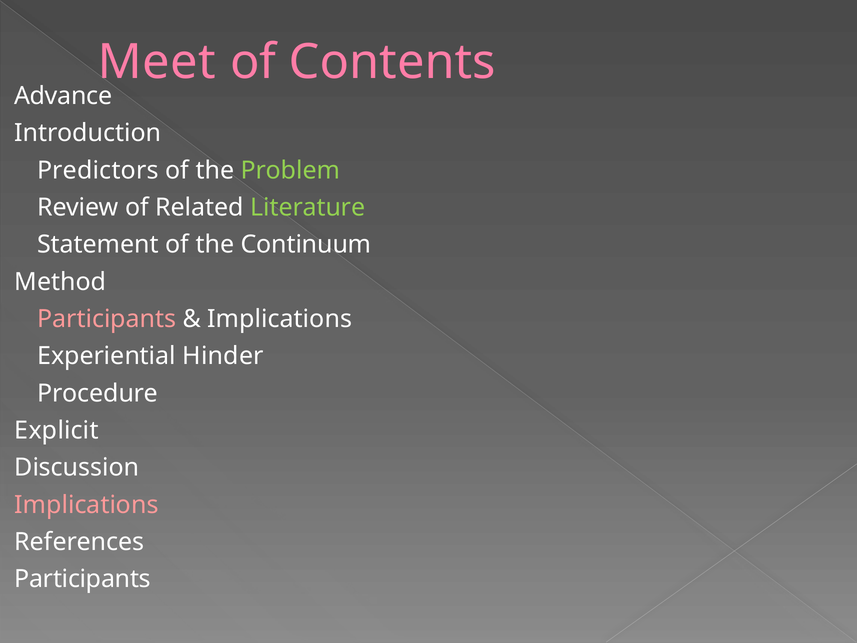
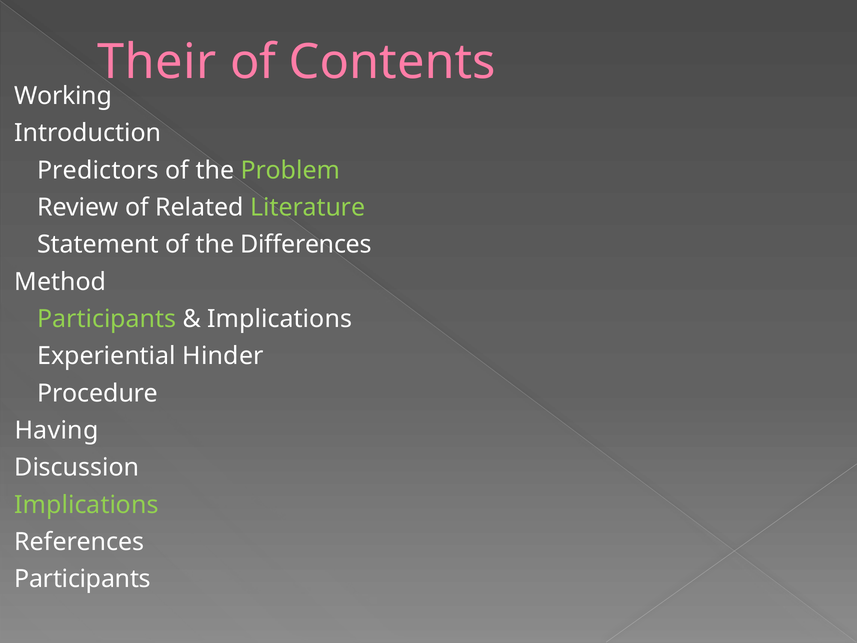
Meet: Meet -> Their (157, 62)
Advance: Advance -> Working (63, 96)
Continuum: Continuum -> Differences (306, 245)
Participants colour: pink -> light green (107, 319)
Explicit: Explicit -> Having (57, 430)
Implications colour: pink -> light green (86, 505)
